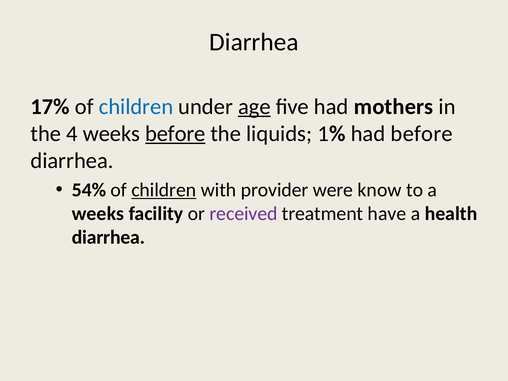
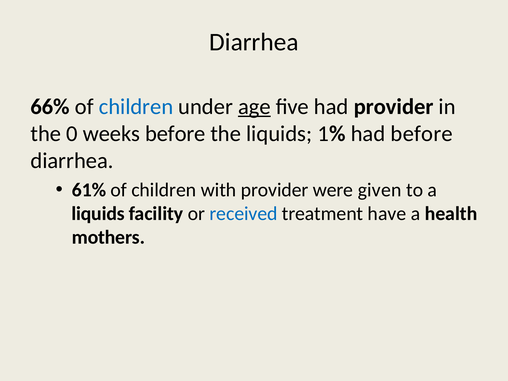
17%: 17% -> 66% (50, 107)
had mothers: mothers -> provider (394, 107)
4: 4 -> 0 (72, 134)
before underline: present -> none (175, 134)
54%: 54% -> 61% (89, 190)
children underline: present -> none (164, 190)
know: know -> given (380, 190)
weeks: weeks -> liquids (98, 214)
received colour: purple -> blue (244, 214)
diarrhea: diarrhea -> mothers (108, 237)
